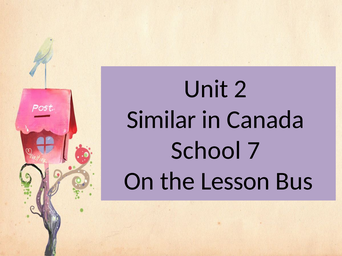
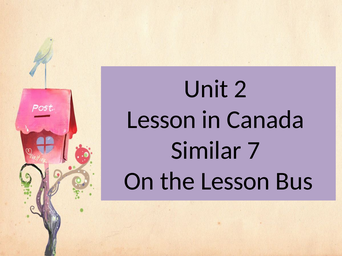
Similar: Similar -> Lesson (161, 120)
School: School -> Similar (206, 151)
